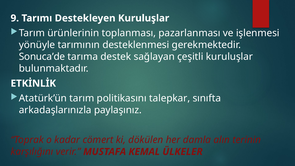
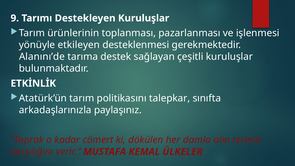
tarımının: tarımının -> etkileyen (79, 45)
Sonuca’de: Sonuca’de -> Alanını’de (42, 57)
